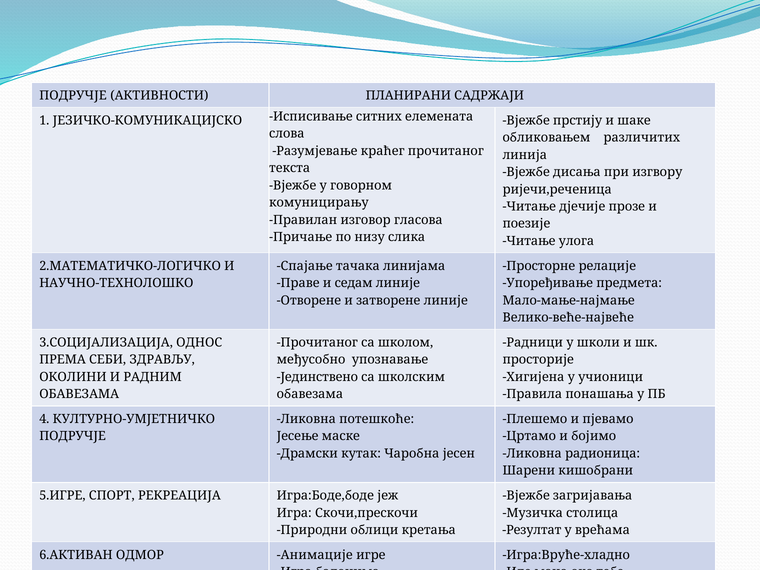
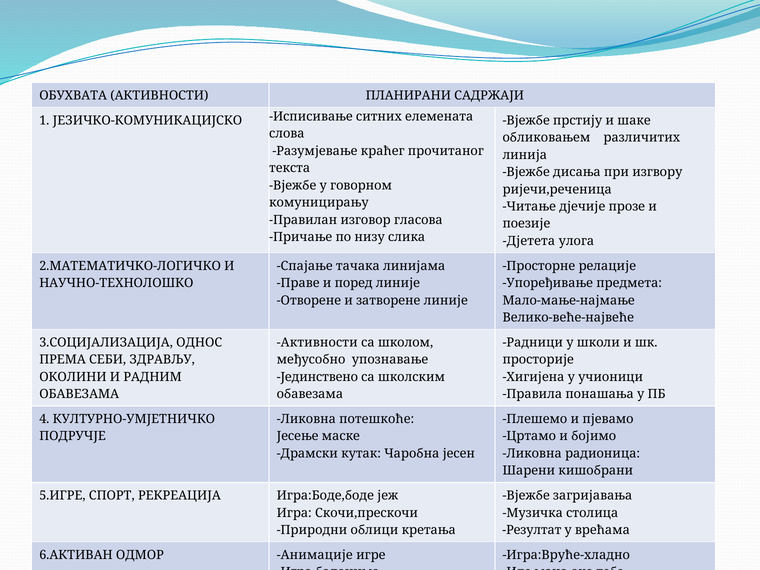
ПОДРУЧЈЕ: ПОДРУЧЈЕ -> ОБУХВАТА (73, 96)
Читање: Читање -> Дјетета (529, 241)
седам: седам -> поред (354, 283)
Прочитаног: Прочитаног -> Активности (317, 342)
